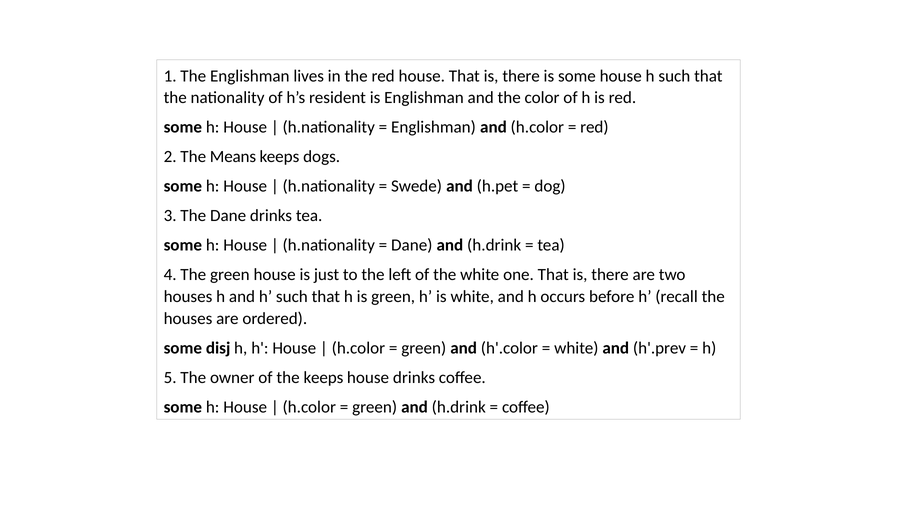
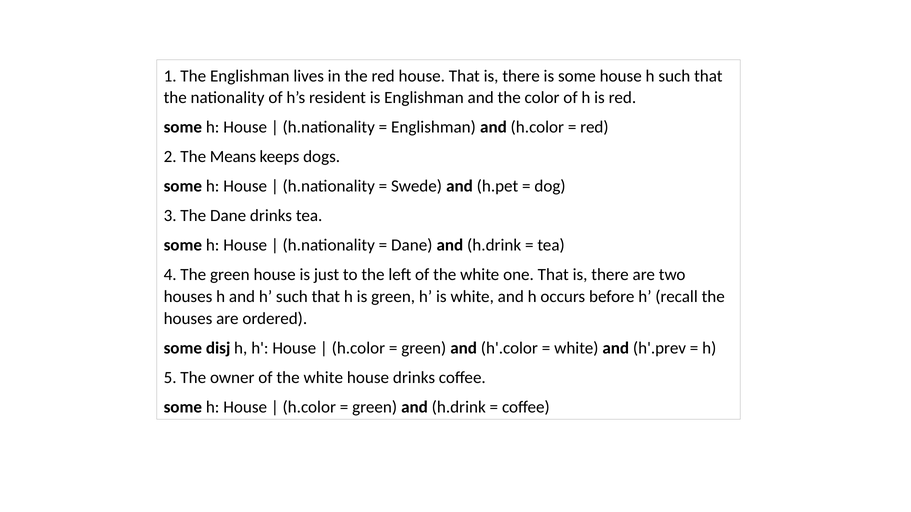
owner of the keeps: keeps -> white (323, 378)
